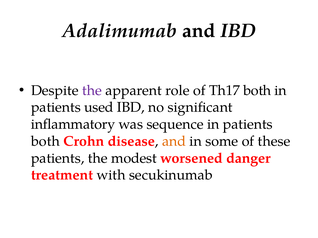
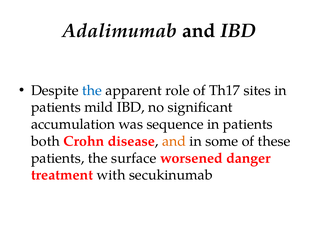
the colour: purple -> blue (92, 91)
Th17 both: both -> sites (257, 91)
used: used -> mild (99, 108)
inflammatory: inflammatory -> accumulation (73, 125)
modest: modest -> surface (134, 158)
